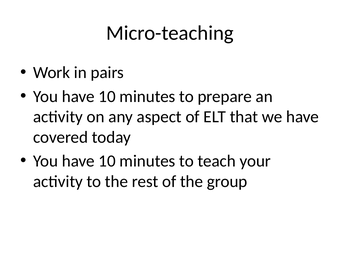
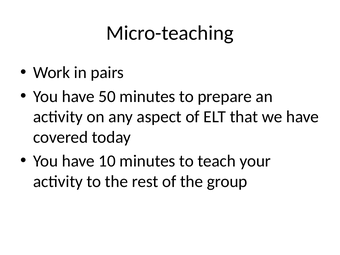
10: 10 -> 50 (107, 96)
